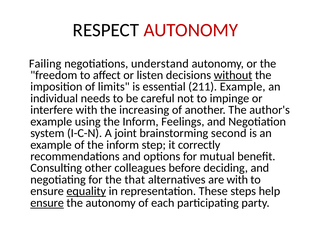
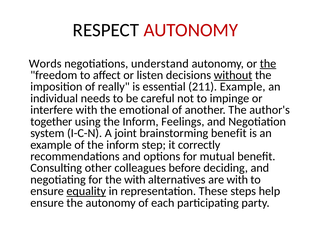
Failing: Failing -> Words (45, 64)
the underline: none -> present (268, 64)
limits: limits -> really (114, 87)
increasing: increasing -> emotional (144, 110)
example: example -> together (51, 122)
brainstorming second: second -> benefit (229, 133)
the that: that -> with (135, 180)
ensure underline: present -> none (47, 203)
